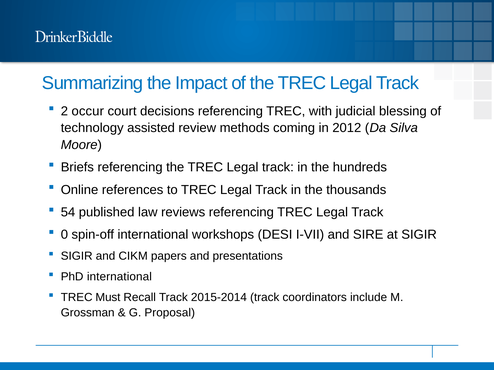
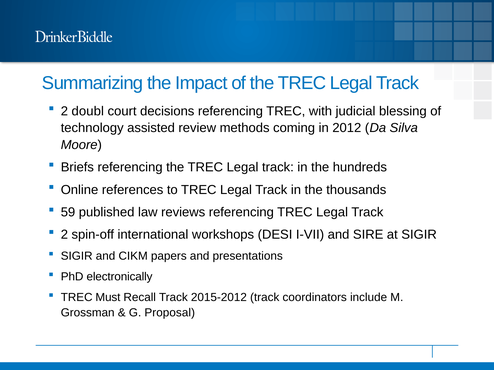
occur: occur -> doubl (88, 111)
54: 54 -> 59 (68, 212)
0: 0 -> 2 (64, 235)
PhD international: international -> electronically (120, 277)
2015-2014: 2015-2014 -> 2015-2012 (219, 298)
